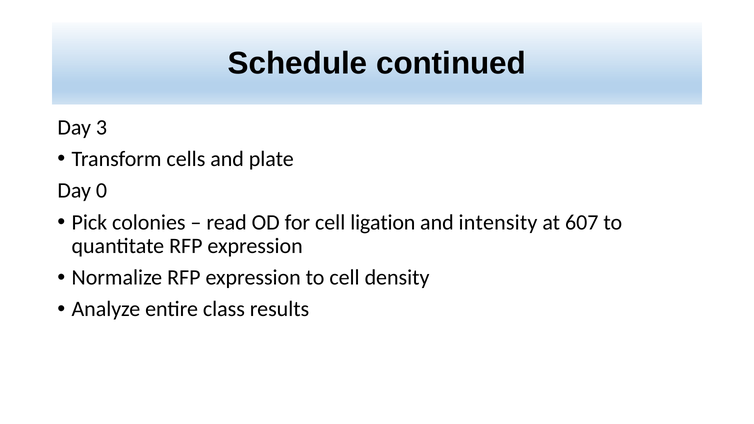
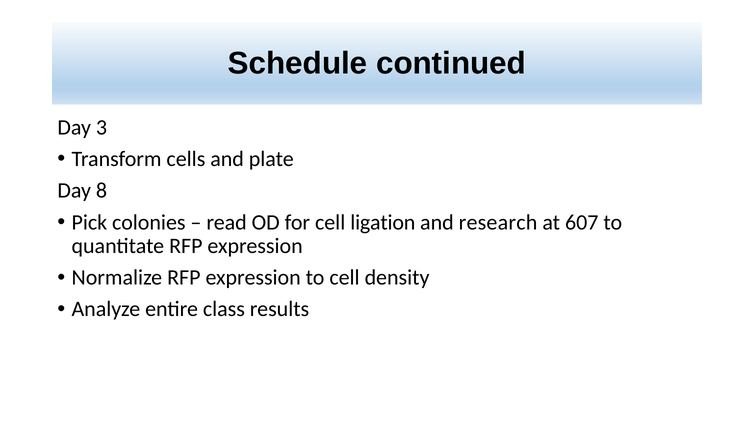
0: 0 -> 8 (101, 191)
intensity: intensity -> research (498, 222)
